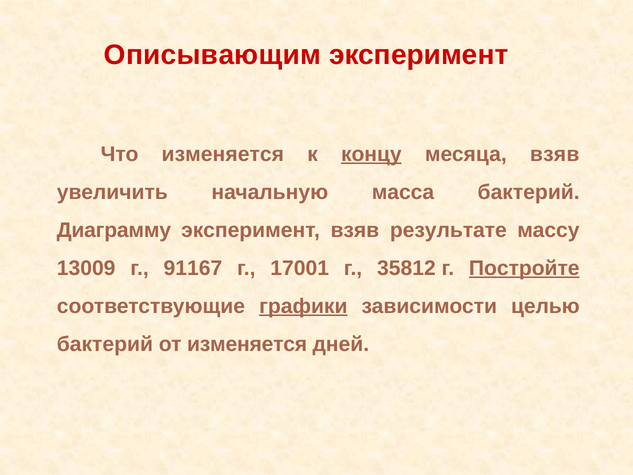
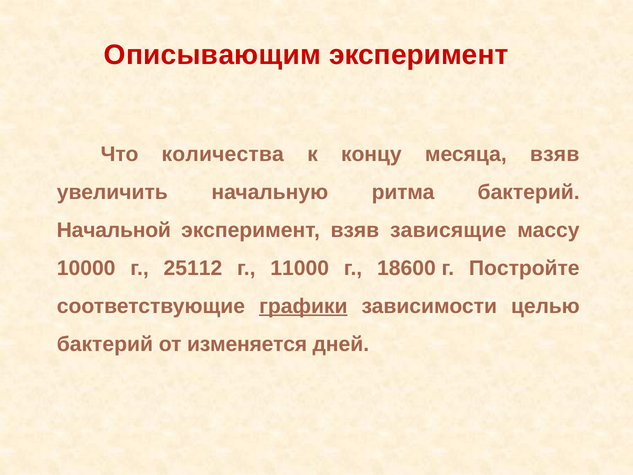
Что изменяется: изменяется -> количества (223, 154)
концу underline: present -> none (371, 154)
масса: масса -> ритма (403, 192)
Диаграмму: Диаграмму -> Начальной (114, 230)
результате: результате -> зависящие (448, 230)
13009: 13009 -> 10000 (86, 268)
91167: 91167 -> 25112 (193, 268)
17001: 17001 -> 11000 (300, 268)
35812: 35812 -> 18600 (406, 268)
Постройте underline: present -> none (524, 268)
